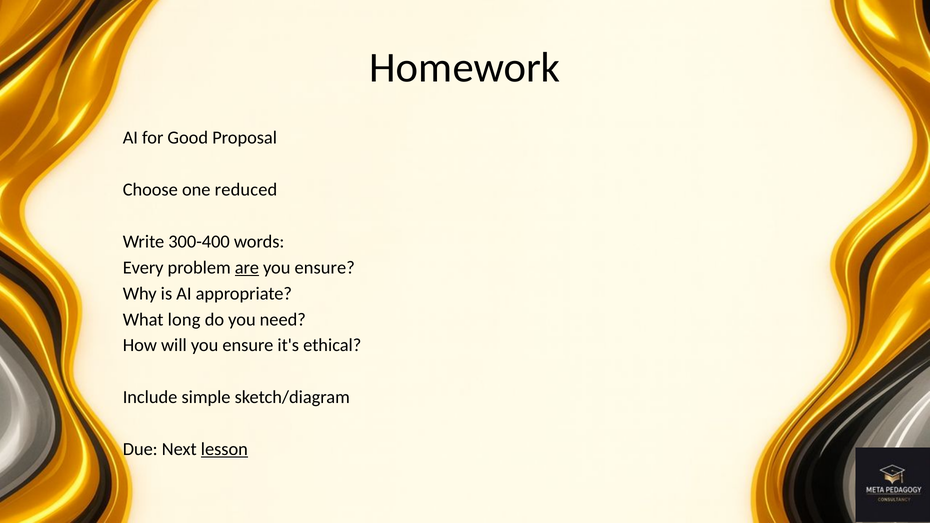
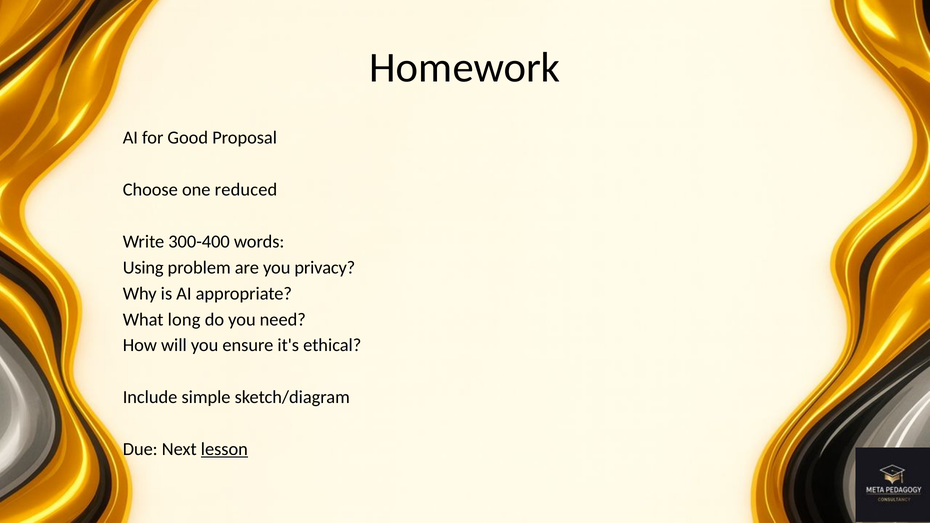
Every: Every -> Using (143, 268)
are underline: present -> none (247, 268)
ensure: ensure -> privacy (325, 268)
